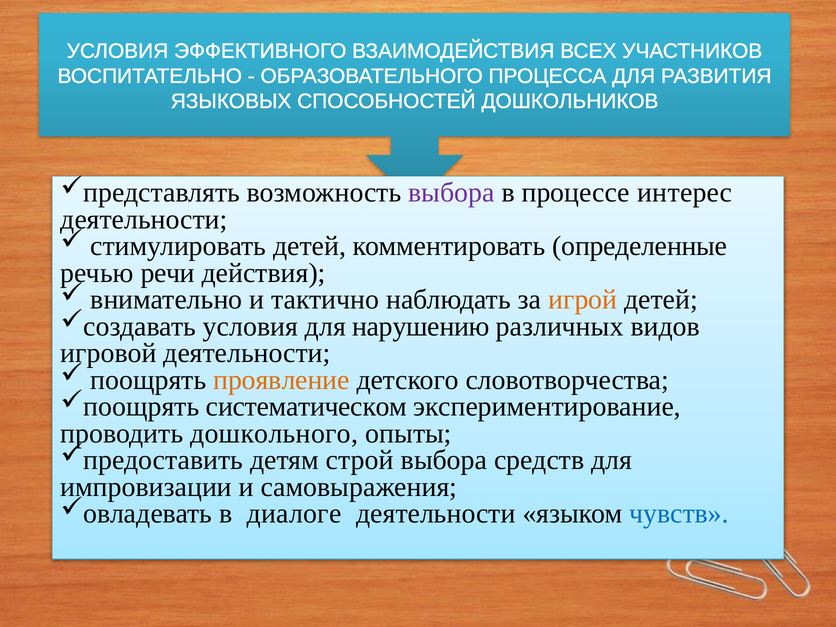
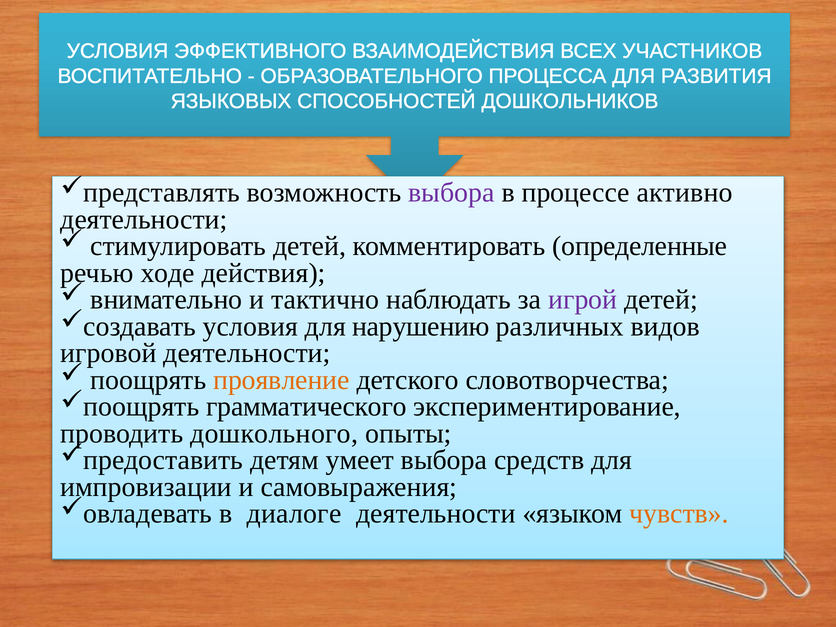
интерес: интерес -> активно (685, 193)
речи: речи -> ходе (168, 273)
игрой colour: orange -> purple (583, 300)
систематическом: систематическом -> грамматического (306, 407)
строй: строй -> умеет (360, 460)
чувств colour: blue -> orange (679, 514)
